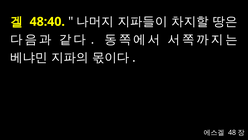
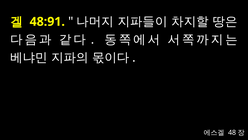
48:40: 48:40 -> 48:91 (47, 22)
